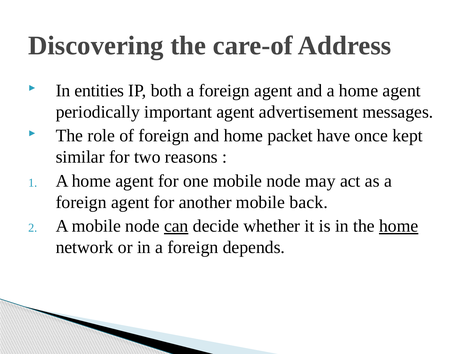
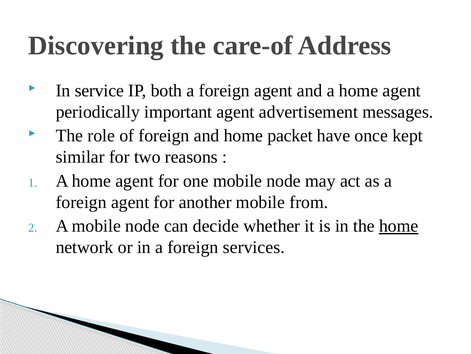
entities: entities -> service (99, 90)
back: back -> from (309, 202)
can underline: present -> none (176, 226)
depends: depends -> services (254, 247)
